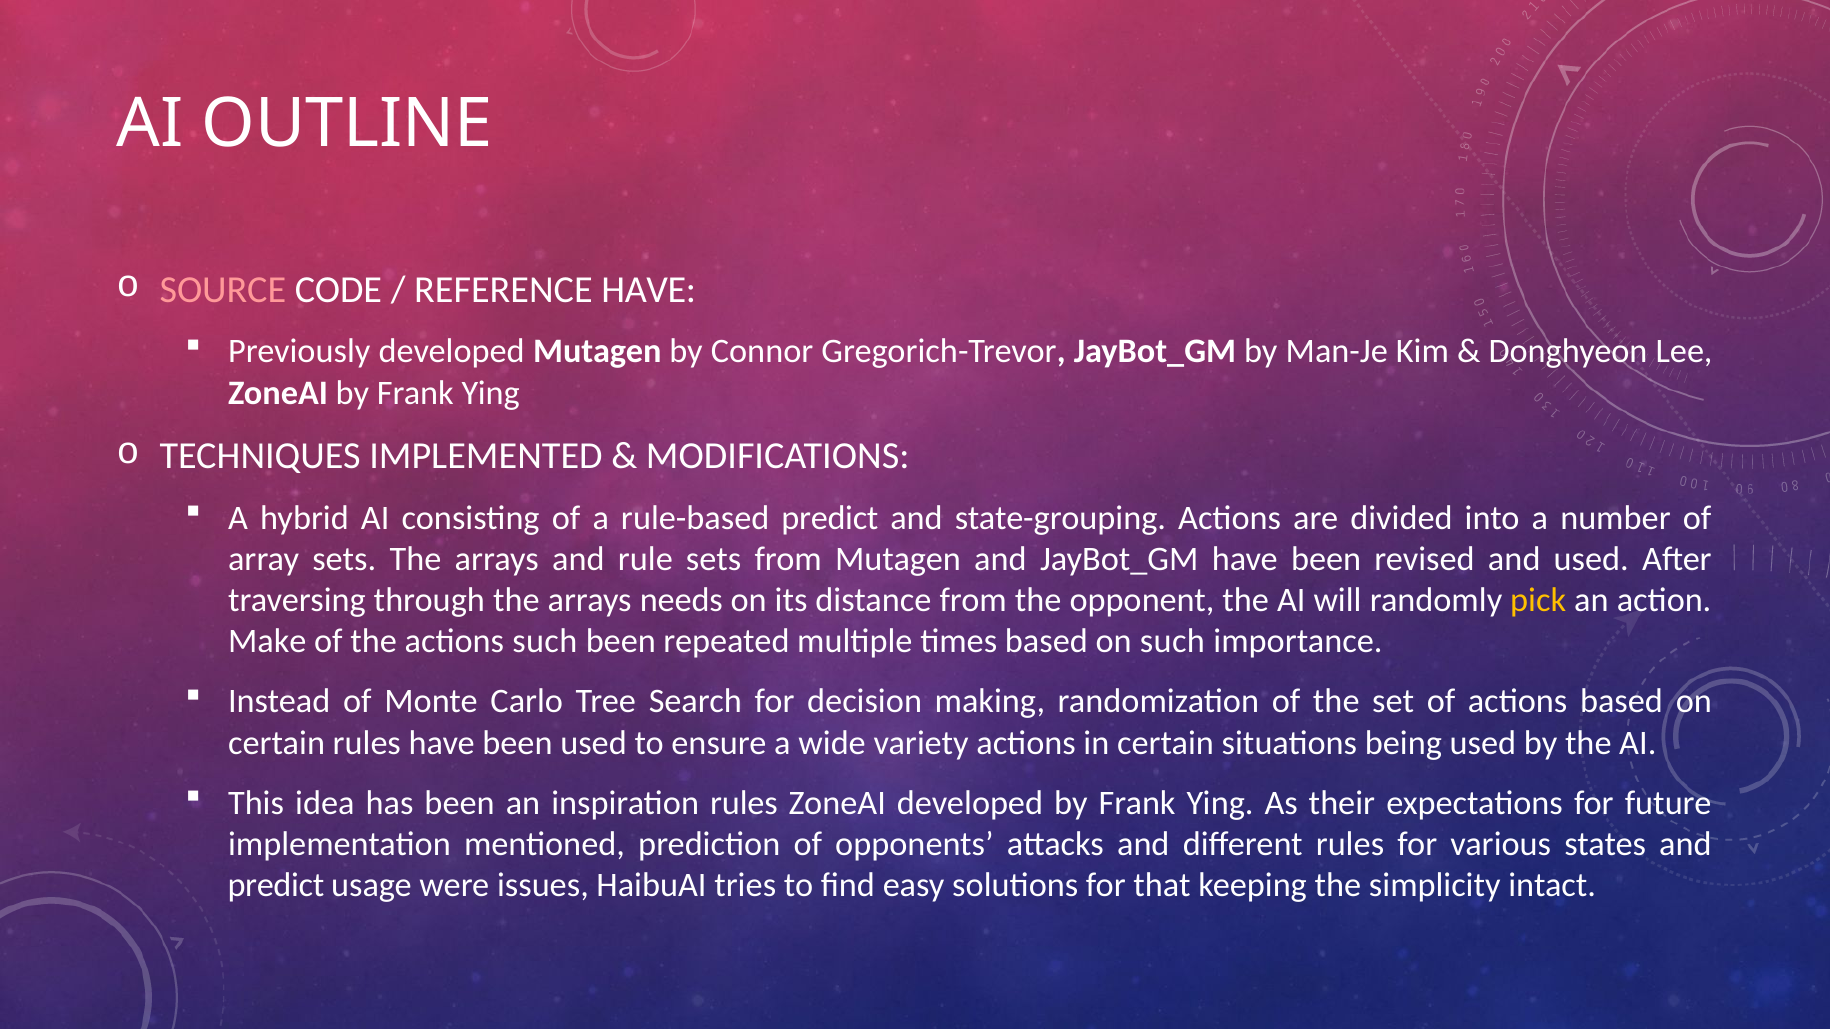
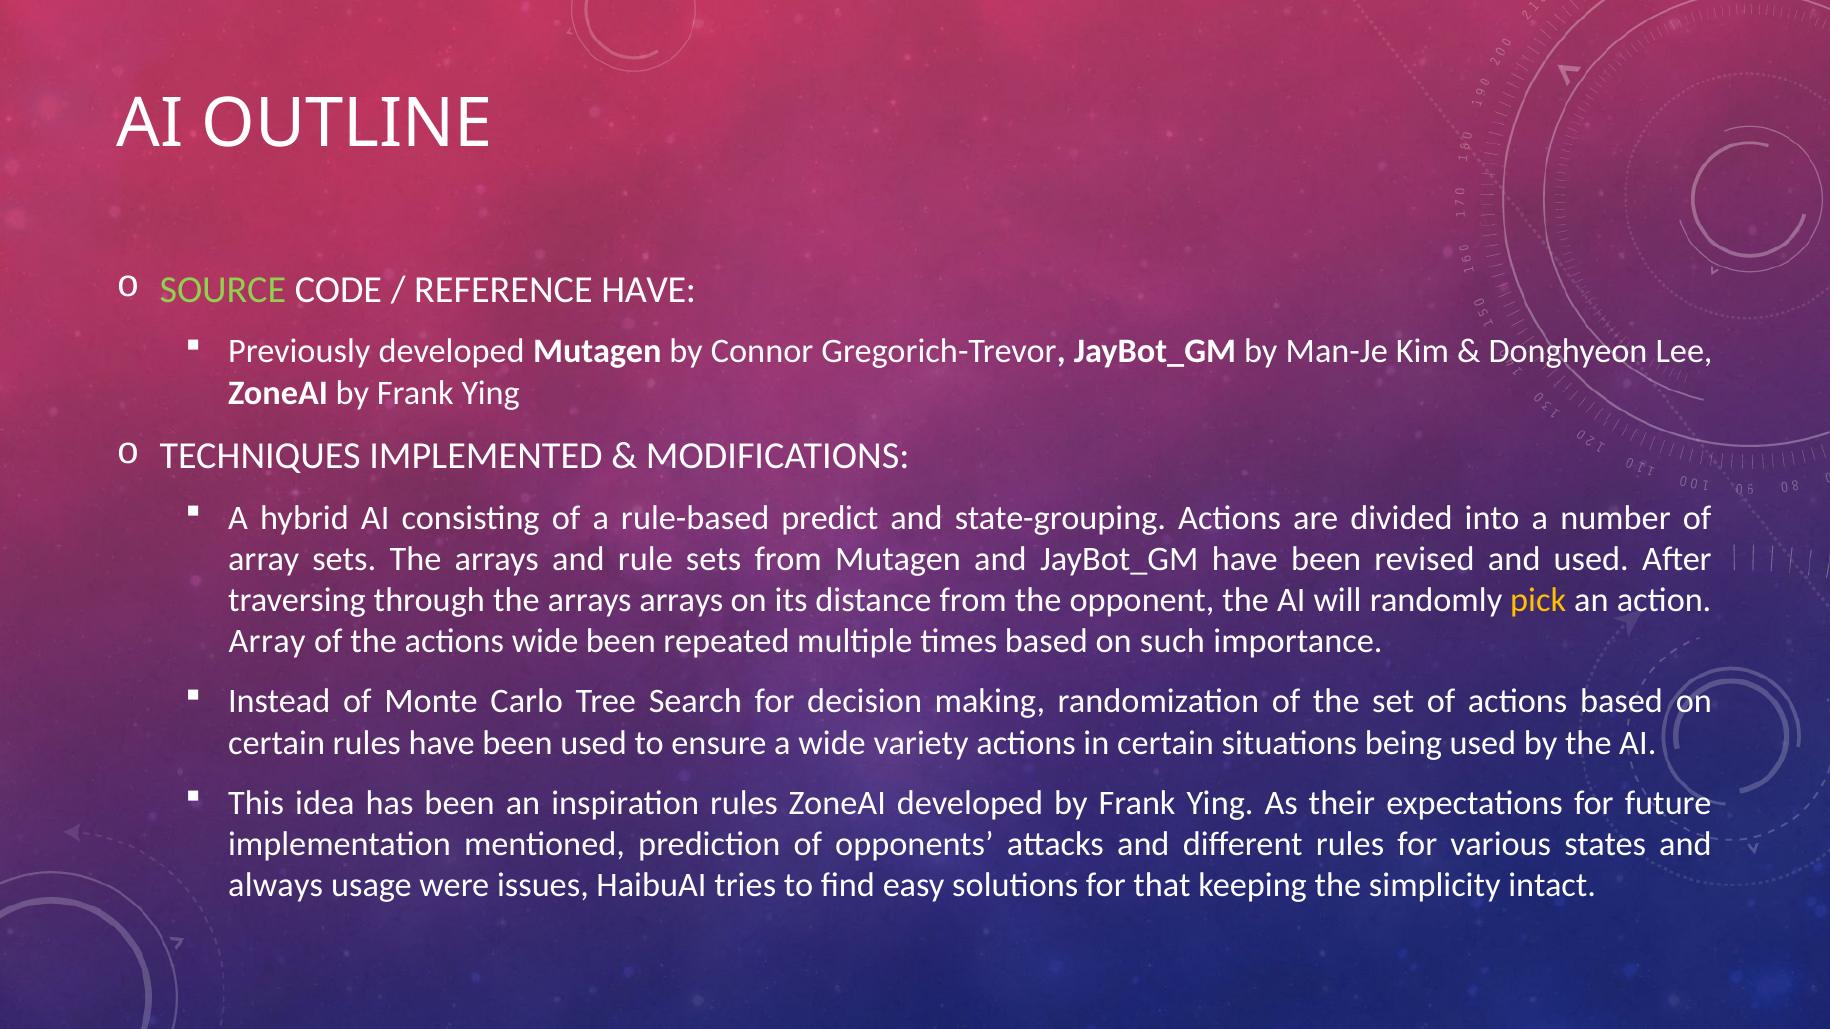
SOURCE colour: pink -> light green (223, 290)
arrays needs: needs -> arrays (681, 600)
Make: Make -> Array (267, 642)
actions such: such -> wide (545, 642)
predict: predict -> always (276, 886)
